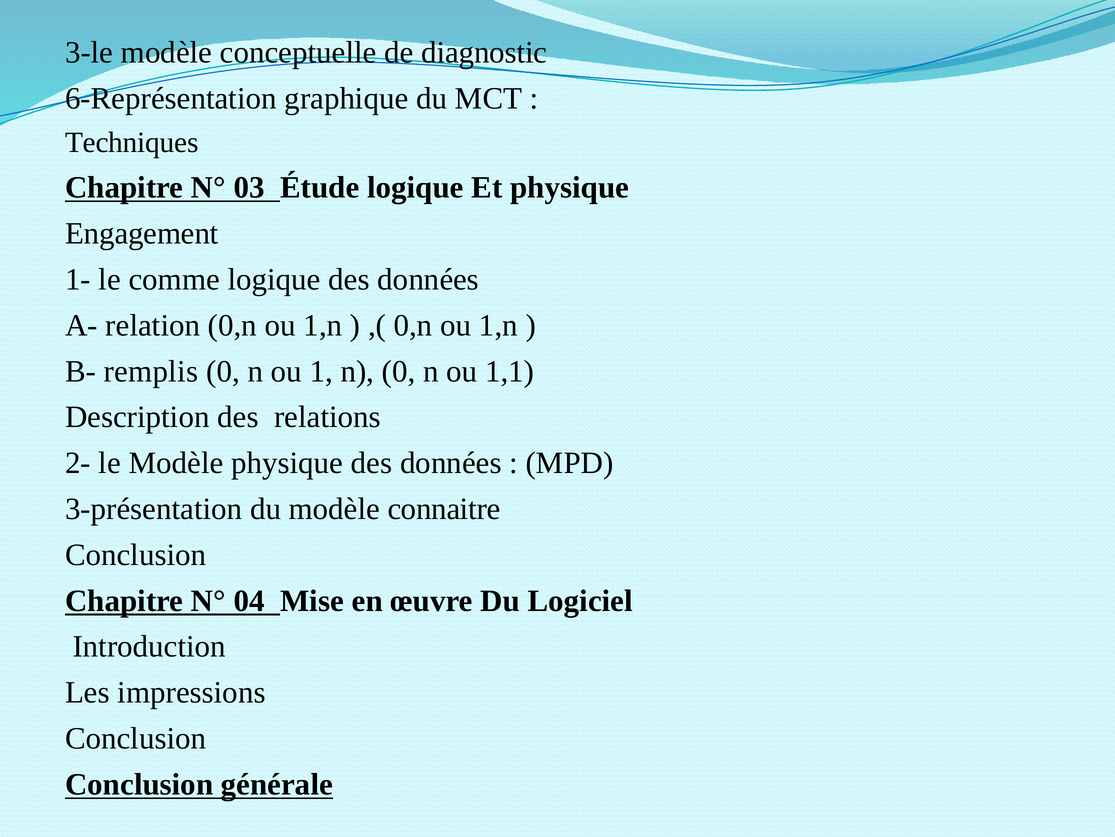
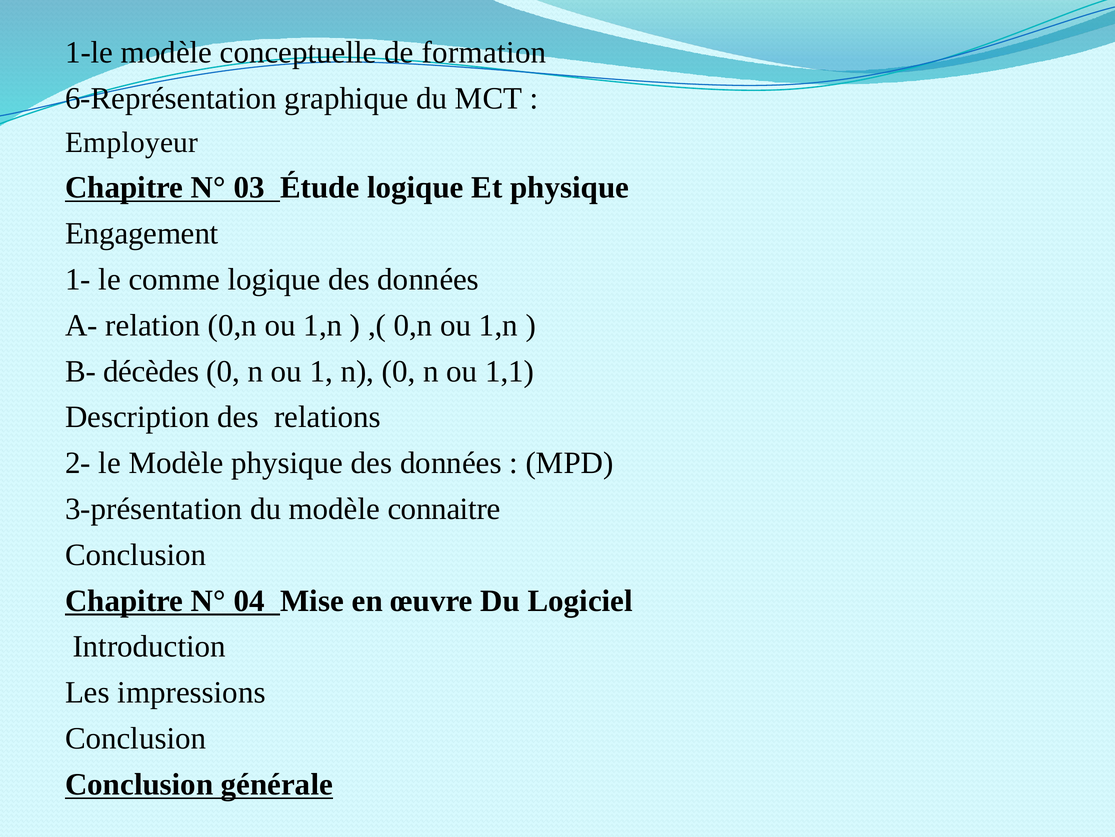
3-le: 3-le -> 1-le (89, 52)
diagnostic: diagnostic -> formation (484, 52)
Techniques: Techniques -> Employeur (132, 142)
remplis: remplis -> décèdes (151, 371)
